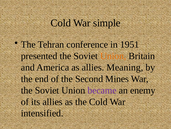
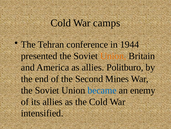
simple: simple -> camps (107, 23)
1951: 1951 -> 1944 (130, 44)
Meaning: Meaning -> Politburo (125, 67)
became colour: purple -> blue (102, 90)
